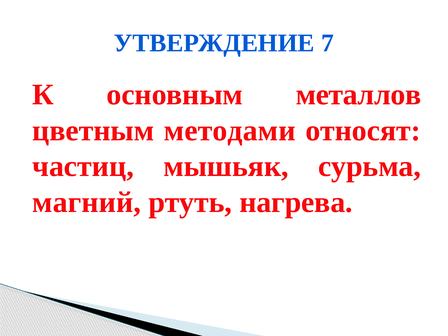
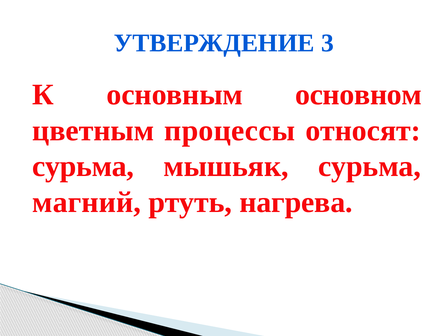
7: 7 -> 3 (327, 43)
металлов: металлов -> основном (358, 95)
методами: методами -> процессы (230, 131)
частиц: частиц -> сурьма (83, 166)
